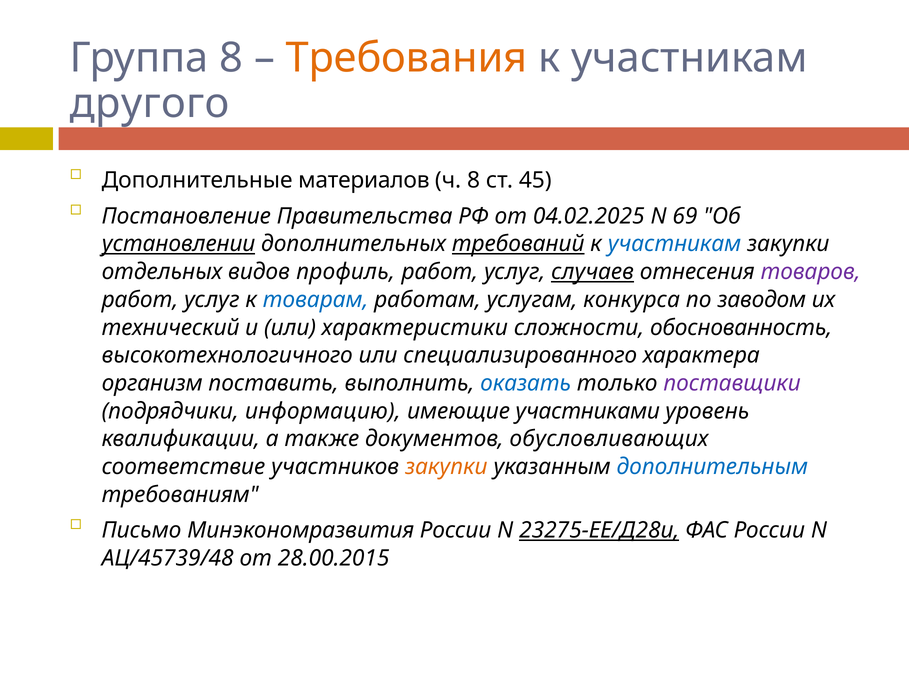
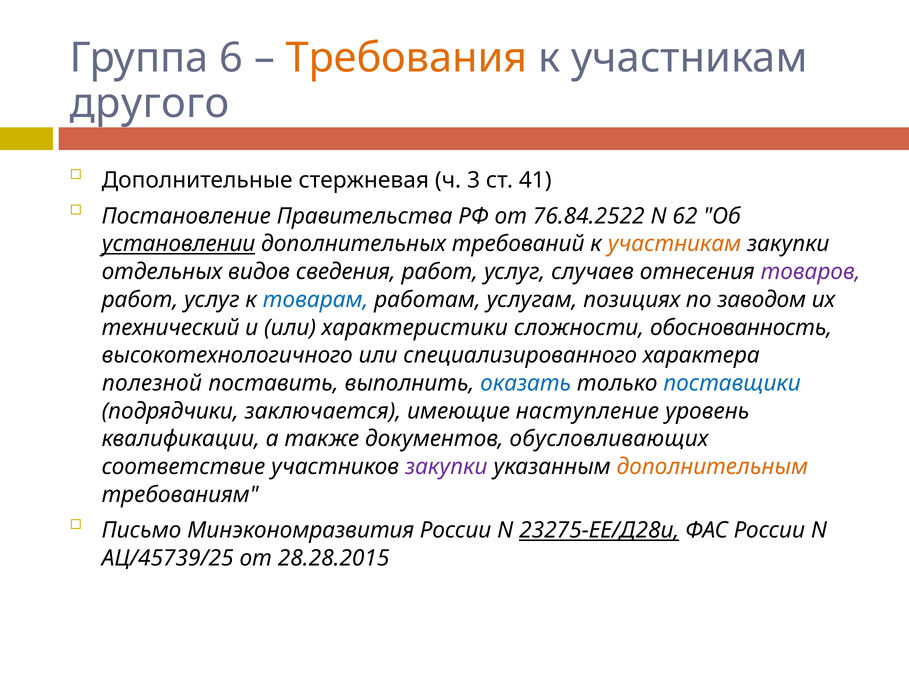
Группа 8: 8 -> 6 (231, 58)
материалов: материалов -> стержневая (364, 180)
ч 8: 8 -> 3 (474, 180)
45: 45 -> 41 (535, 180)
04.02.2025: 04.02.2025 -> 76.84.2522 (589, 216)
69: 69 -> 62 (685, 216)
требований underline: present -> none (518, 244)
участникам colour: blue -> orange (674, 244)
профиль: профиль -> сведения (346, 272)
случаев underline: present -> none (593, 272)
конкурса: конкурса -> позициях (632, 300)
организм: организм -> полезной (152, 383)
поставщики colour: purple -> blue (732, 383)
информацию: информацию -> заключается (323, 411)
участниками: участниками -> наступление (587, 411)
закупки colour: orange -> purple (446, 467)
дополнительным colour: blue -> orange (712, 467)
АЦ/45739/48: АЦ/45739/48 -> АЦ/45739/25 (168, 558)
28.00.2015: 28.00.2015 -> 28.28.2015 (334, 558)
